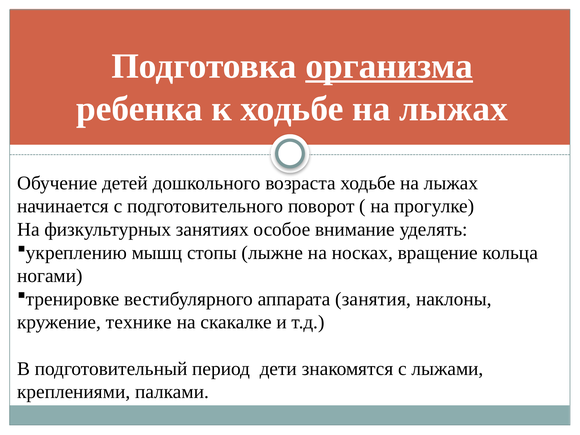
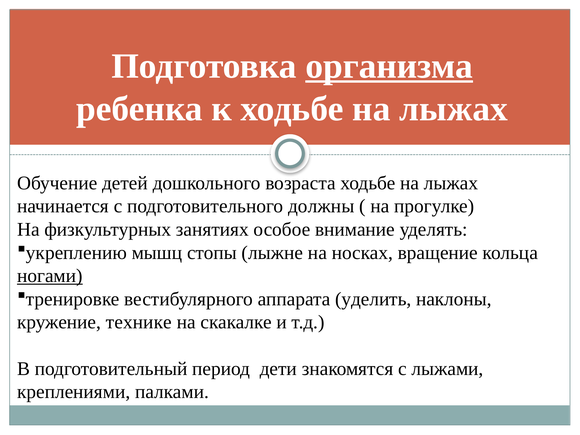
поворот: поворот -> должны (321, 206)
ногами underline: none -> present (50, 276)
занятия: занятия -> уделить (373, 299)
